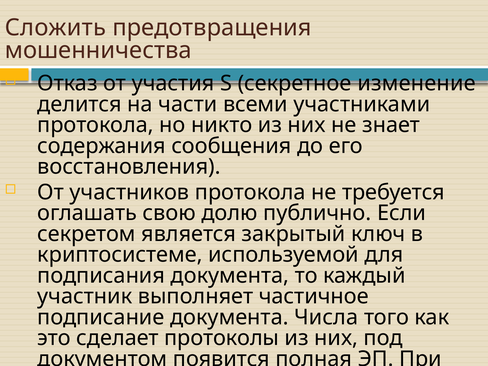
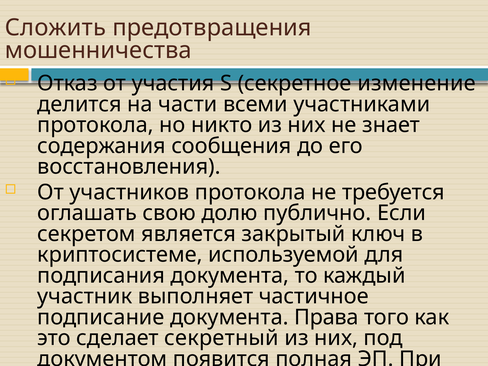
Числа: Числа -> Права (326, 317)
протоколы: протоколы -> секретный (222, 338)
